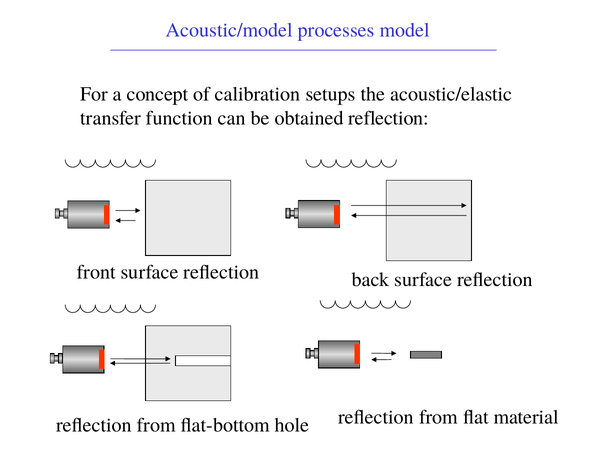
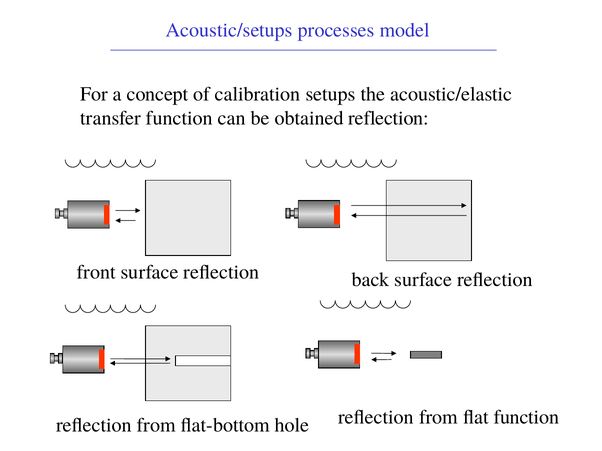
Acoustic/model: Acoustic/model -> Acoustic/setups (229, 30)
flat material: material -> function (526, 418)
